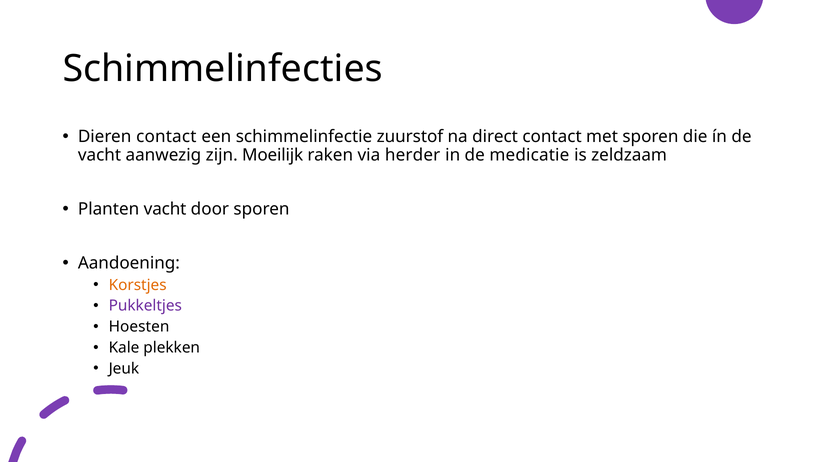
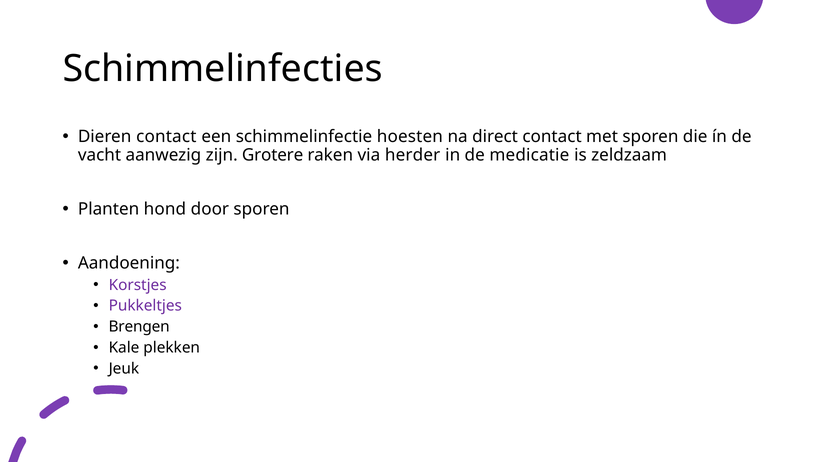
zuurstof: zuurstof -> hoesten (410, 136)
Moeilijk: Moeilijk -> Grotere (273, 155)
Planten vacht: vacht -> hond (165, 209)
Korstjes colour: orange -> purple (138, 285)
Hoesten: Hoesten -> Brengen (139, 326)
